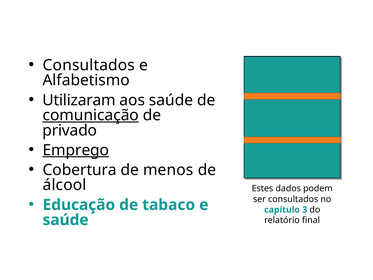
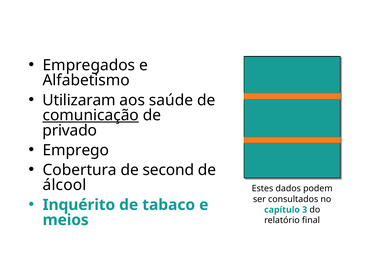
Consultados: Consultados -> Empregados (89, 65)
Emprego underline: present -> none (76, 150)
menos: menos -> second (168, 170)
Educação: Educação -> Inquérito (79, 205)
saúde: saúde -> meios (66, 220)
